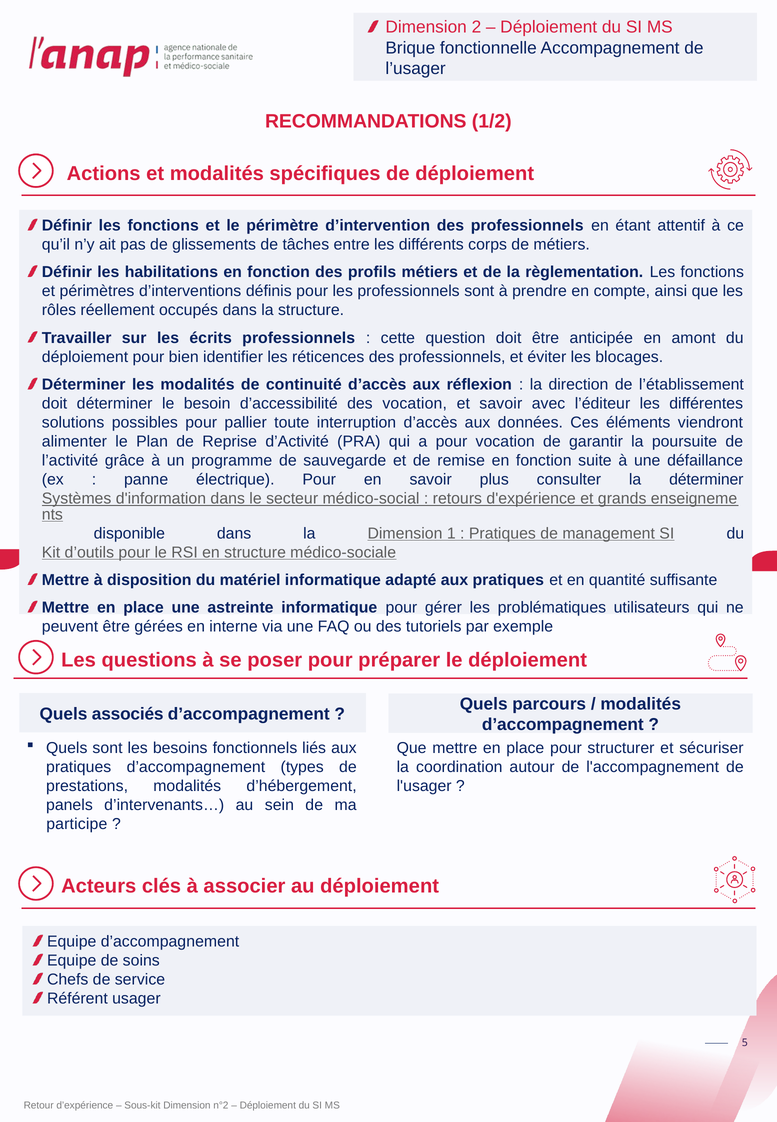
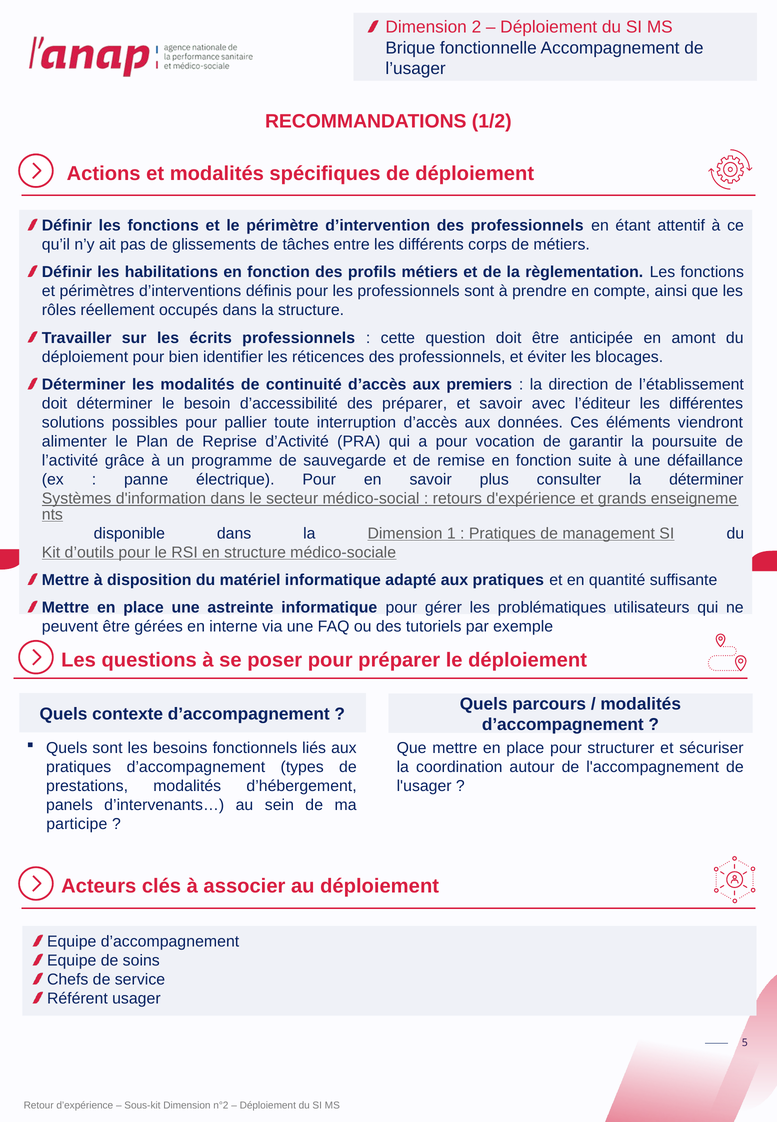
réflexion: réflexion -> premiers (479, 385)
des vocation: vocation -> préparer (415, 404)
associés: associés -> contexte (128, 714)
